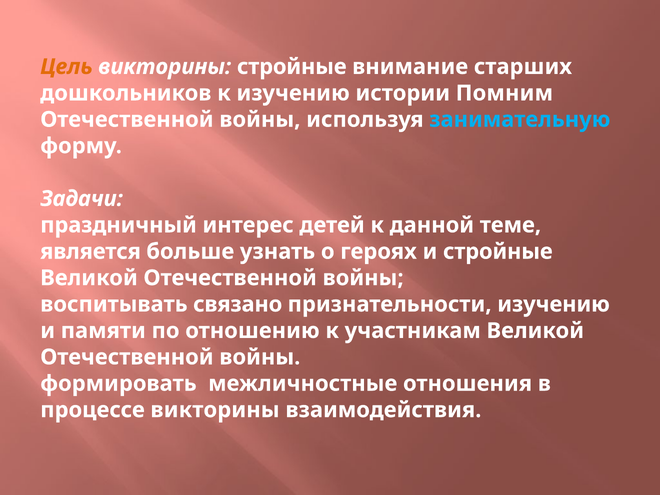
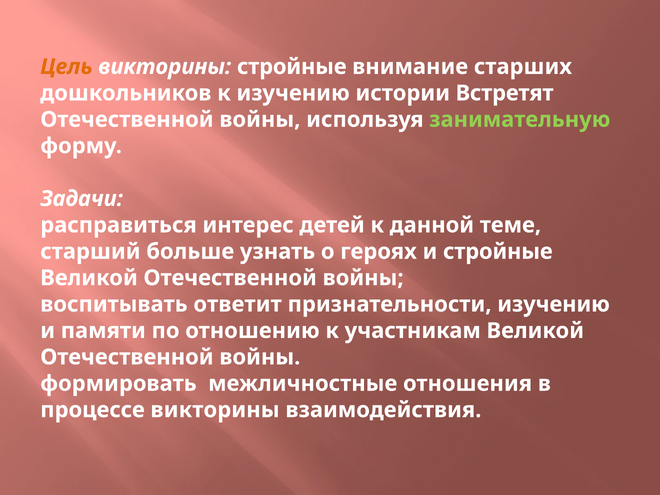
Помним: Помним -> Встретят (505, 93)
занимательную colour: light blue -> light green (520, 120)
праздничный: праздничный -> расправиться (118, 225)
является: является -> старший (90, 252)
связано: связано -> ответит (238, 304)
